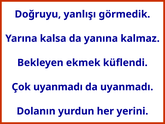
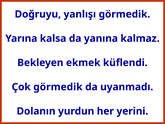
Çok uyanmadı: uyanmadı -> görmedik (58, 87)
